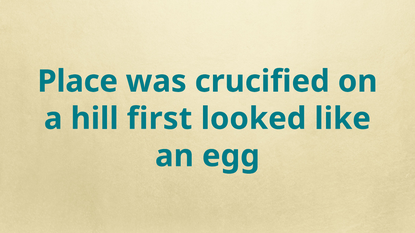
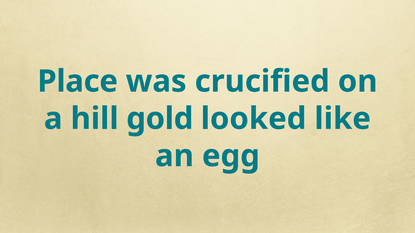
first: first -> gold (160, 119)
